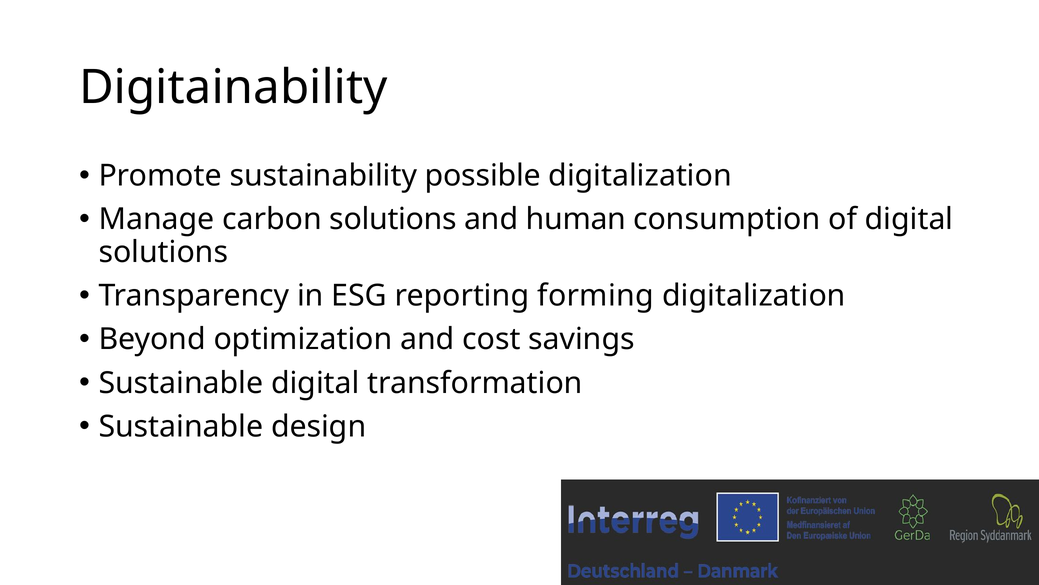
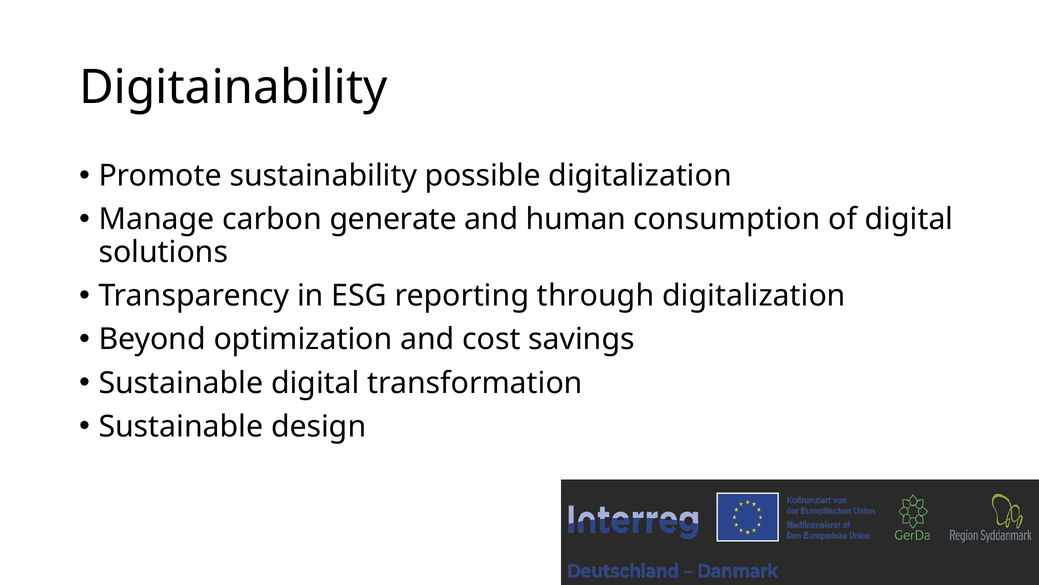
carbon solutions: solutions -> generate (393, 219)
forming: forming -> through (596, 296)
